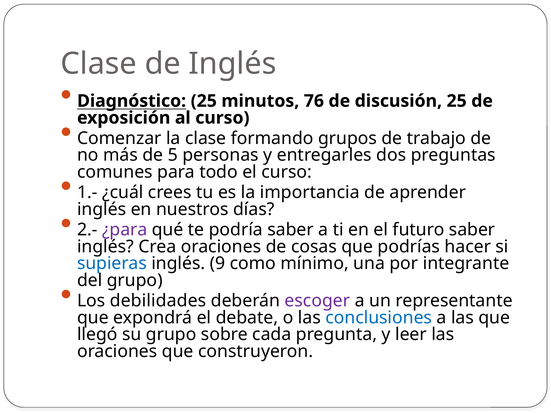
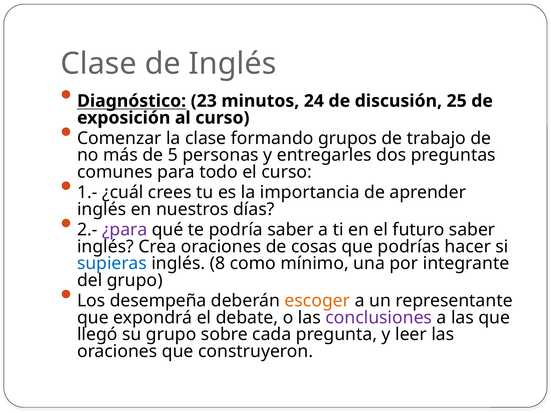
Diagnóstico 25: 25 -> 23 (204, 101)
76: 76 -> 24 (314, 101)
9: 9 -> 8 (217, 264)
debilidades: debilidades -> desempeña (158, 301)
escoger colour: purple -> orange (317, 301)
conclusiones colour: blue -> purple (379, 318)
